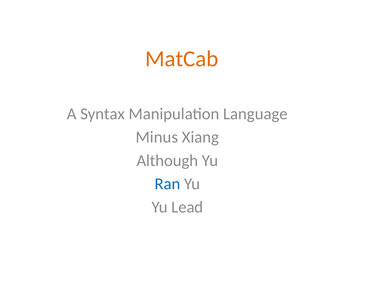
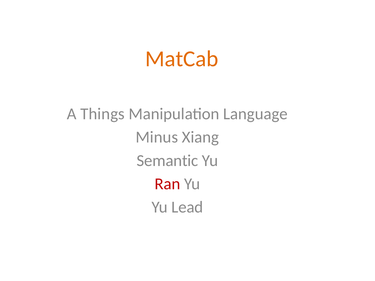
Syntax: Syntax -> Things (103, 114)
Although: Although -> Semantic (167, 161)
Ran colour: blue -> red (167, 184)
